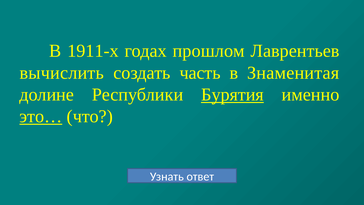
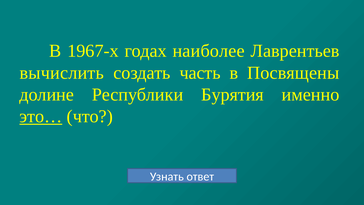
1911-х: 1911-х -> 1967-х (93, 51)
прошлом: прошлом -> наиболее (209, 51)
Знаменитая: Знаменитая -> Посвящены (293, 73)
Бурятия underline: present -> none (232, 94)
